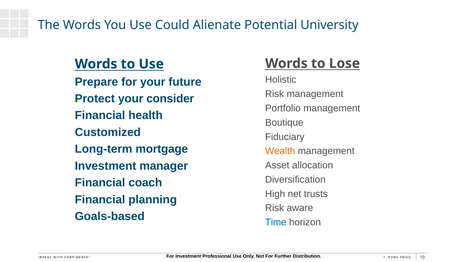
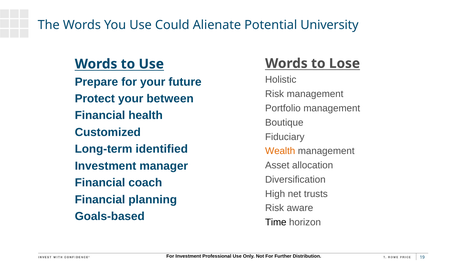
consider: consider -> between (170, 99)
mortgage: mortgage -> identified (162, 149)
Time colour: blue -> black (276, 222)
